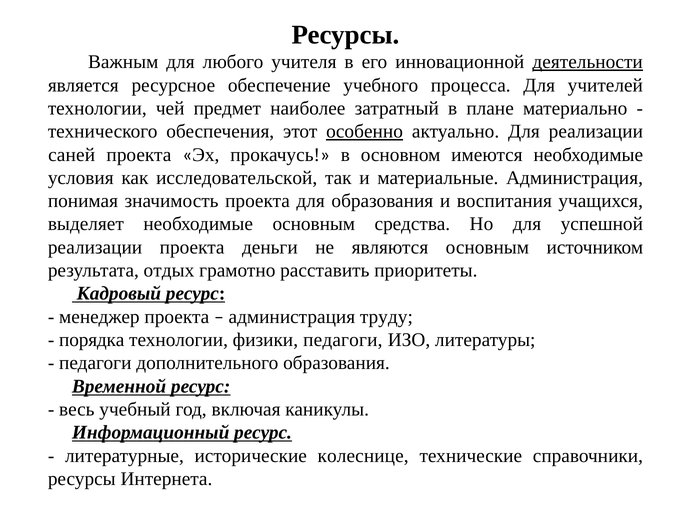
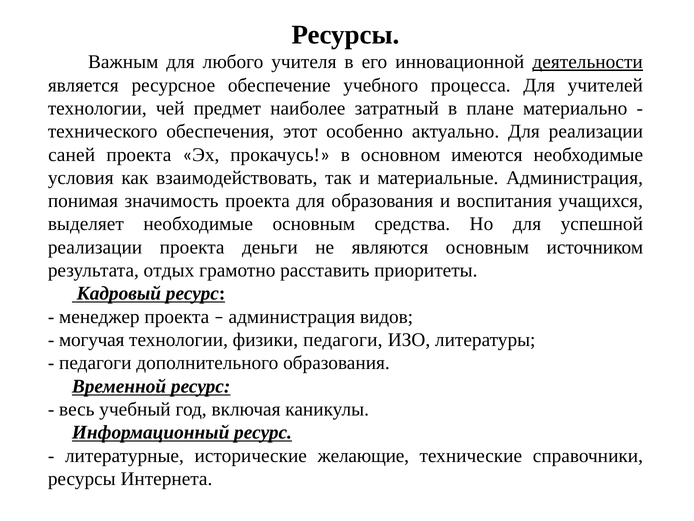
особенно underline: present -> none (365, 131)
исследовательской: исследовательской -> взаимодействовать (237, 178)
труду: труду -> видов (387, 316)
порядка: порядка -> могучая (92, 340)
колеснице: колеснице -> желающие (363, 455)
